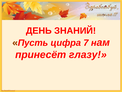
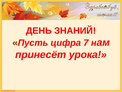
глазу: глазу -> урока (88, 54)
